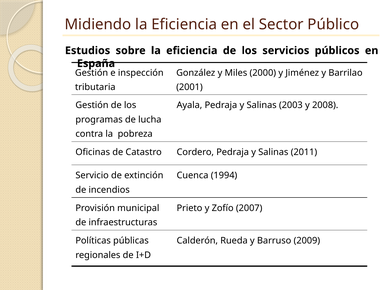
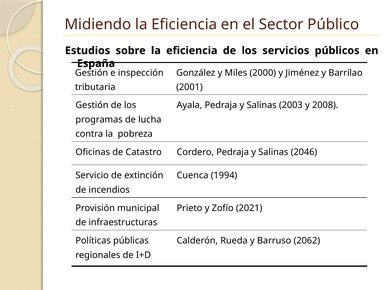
2011: 2011 -> 2046 (304, 152)
2007: 2007 -> 2021 (249, 208)
2009: 2009 -> 2062 (307, 241)
